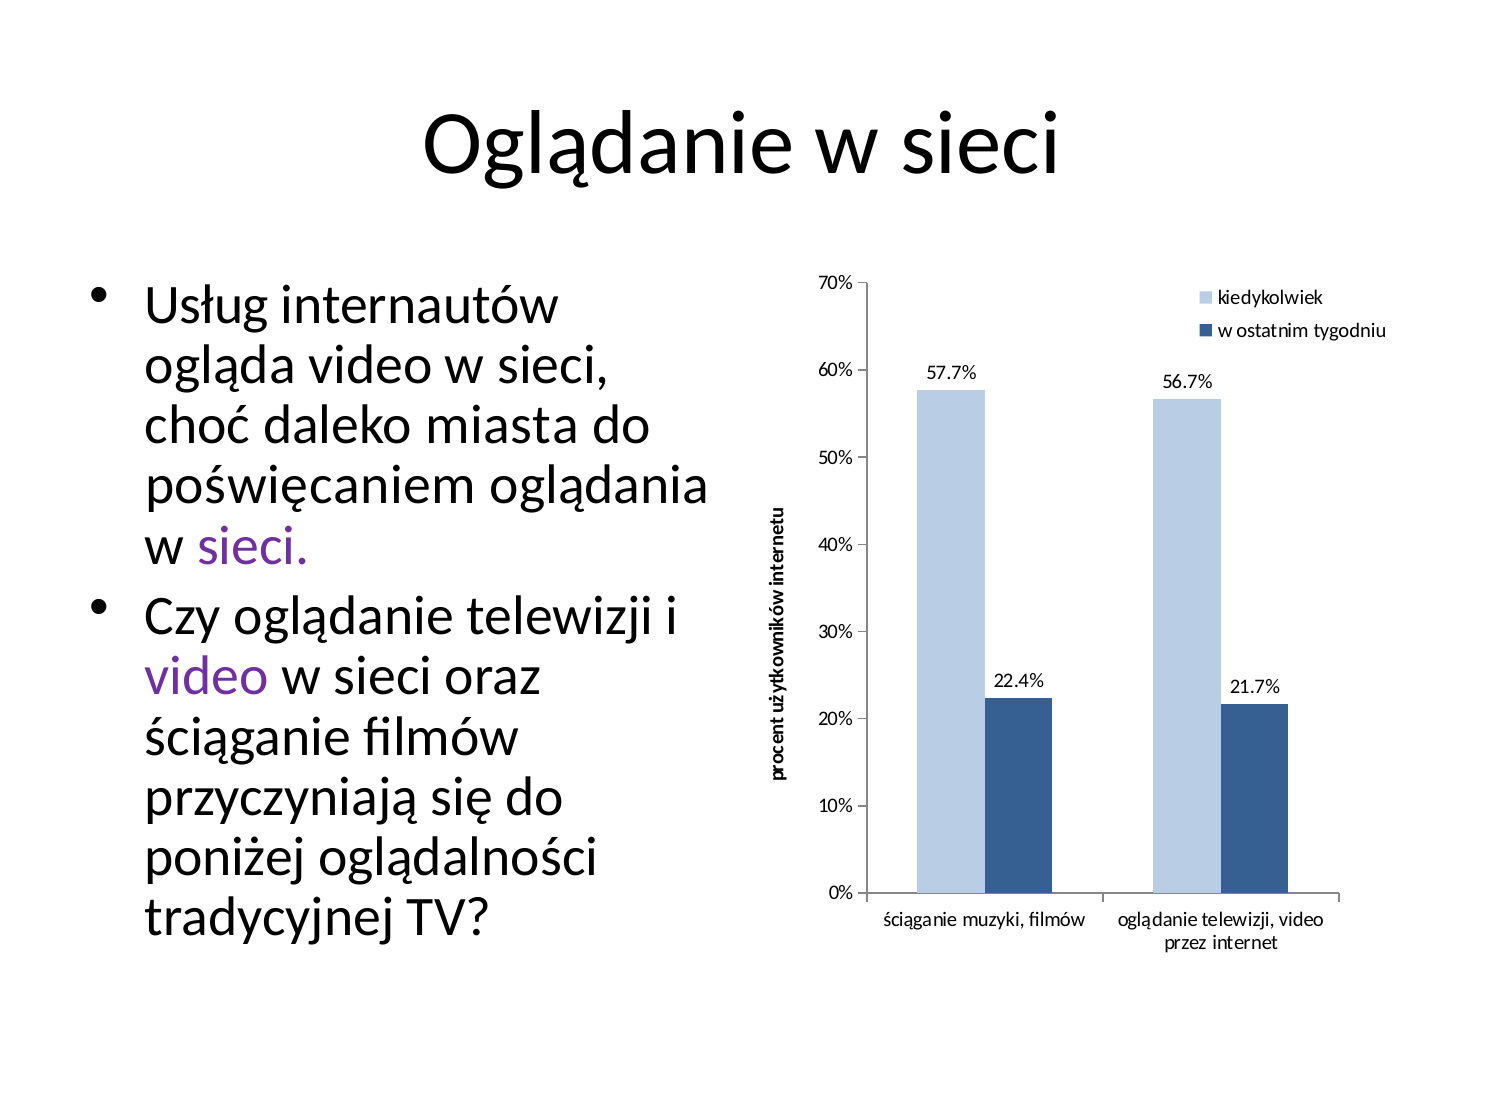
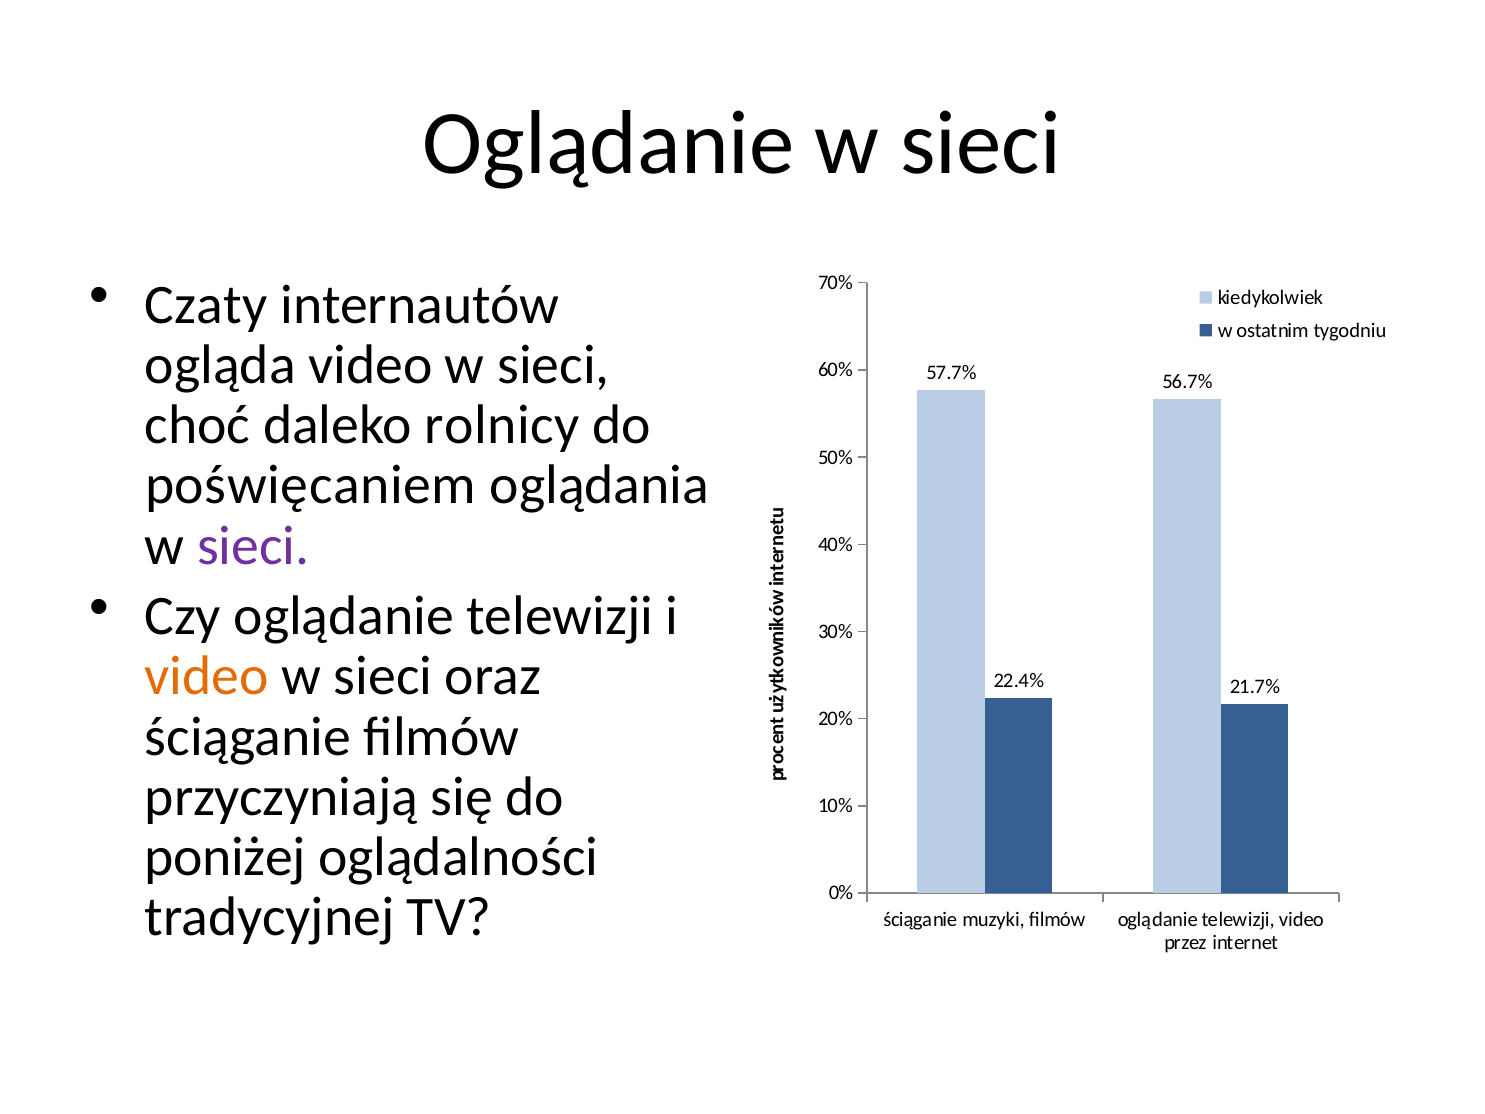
Usług: Usług -> Czaty (206, 305)
miasta: miasta -> rolnicy (502, 425)
video colour: purple -> orange (207, 676)
